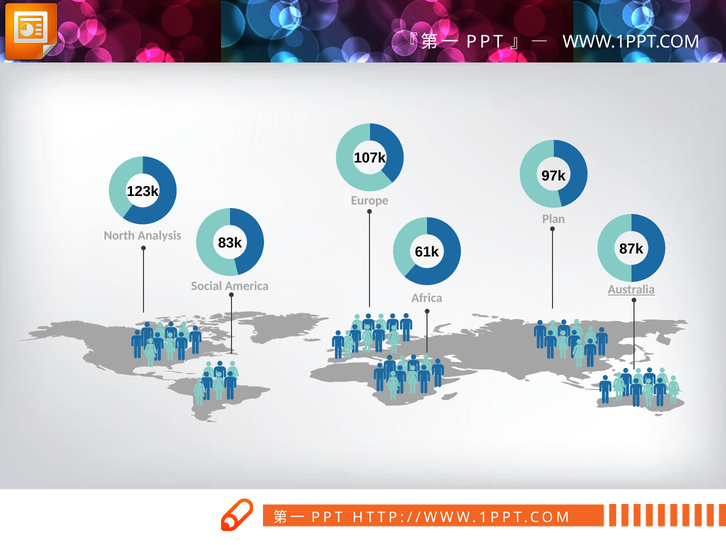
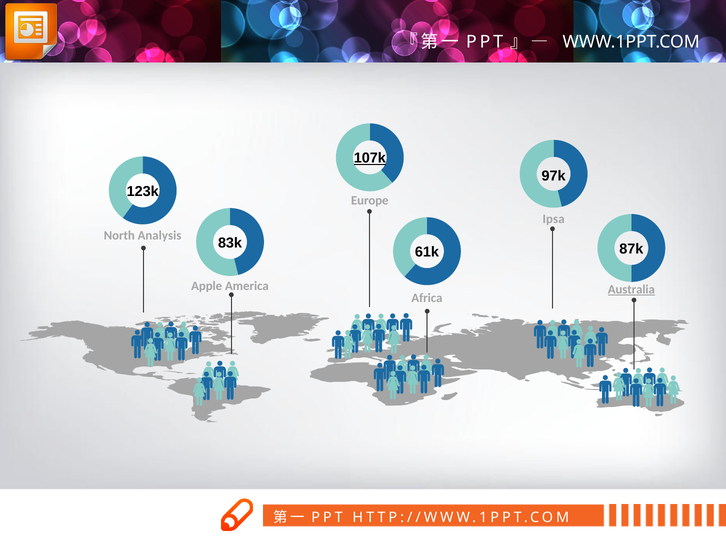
107k underline: none -> present (370, 158)
Plan: Plan -> Ipsa (554, 219)
Social: Social -> Apple (207, 286)
